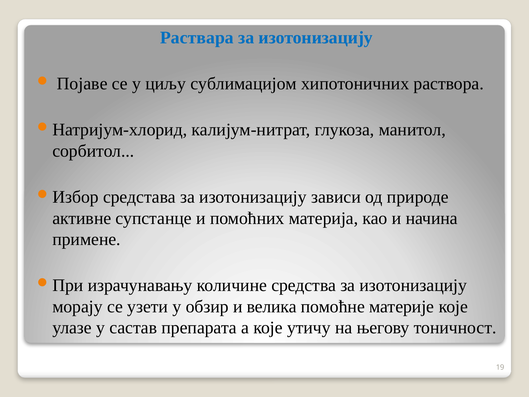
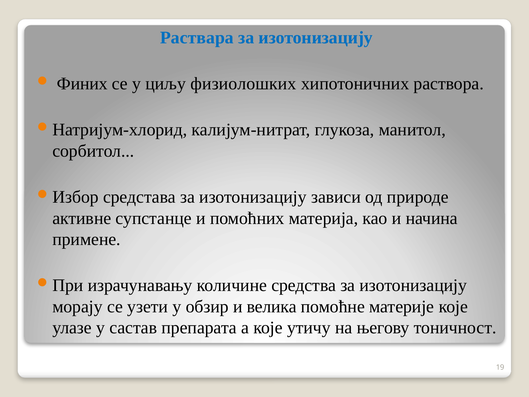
Појаве: Појаве -> Финих (82, 84)
сублимацијом: сублимацијом -> физиолошких (243, 84)
